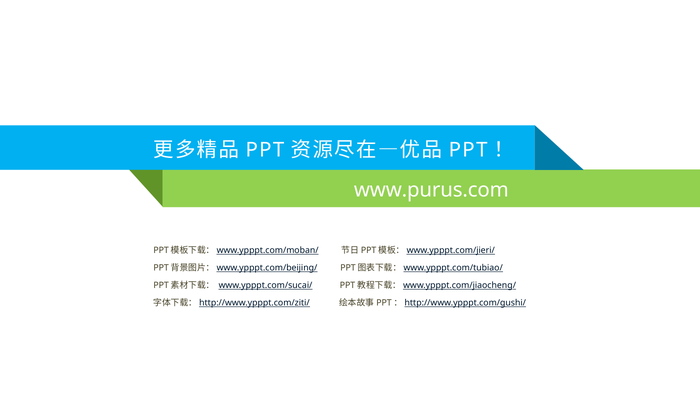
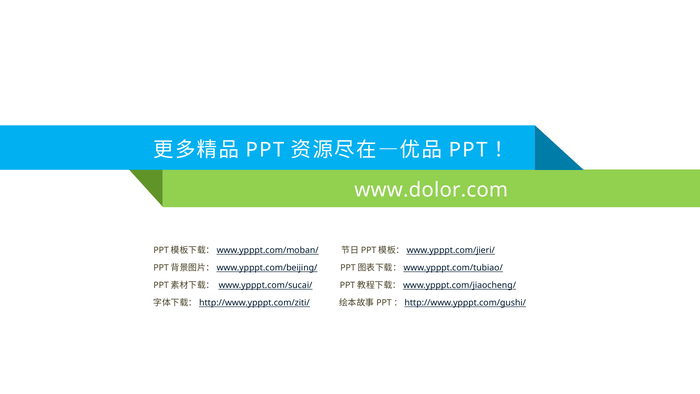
www.purus.com: www.purus.com -> www.dolor.com (431, 190)
